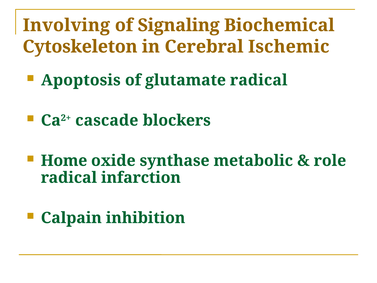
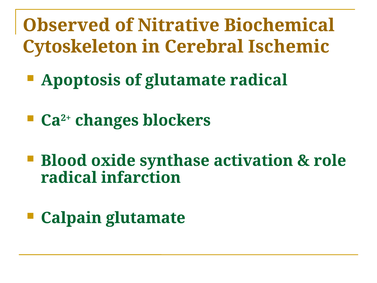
Involving: Involving -> Observed (66, 25)
Signaling: Signaling -> Nitrative (179, 25)
cascade: cascade -> changes (107, 120)
Home: Home -> Blood (64, 161)
metabolic: metabolic -> activation (253, 161)
Calpain inhibition: inhibition -> glutamate (146, 218)
